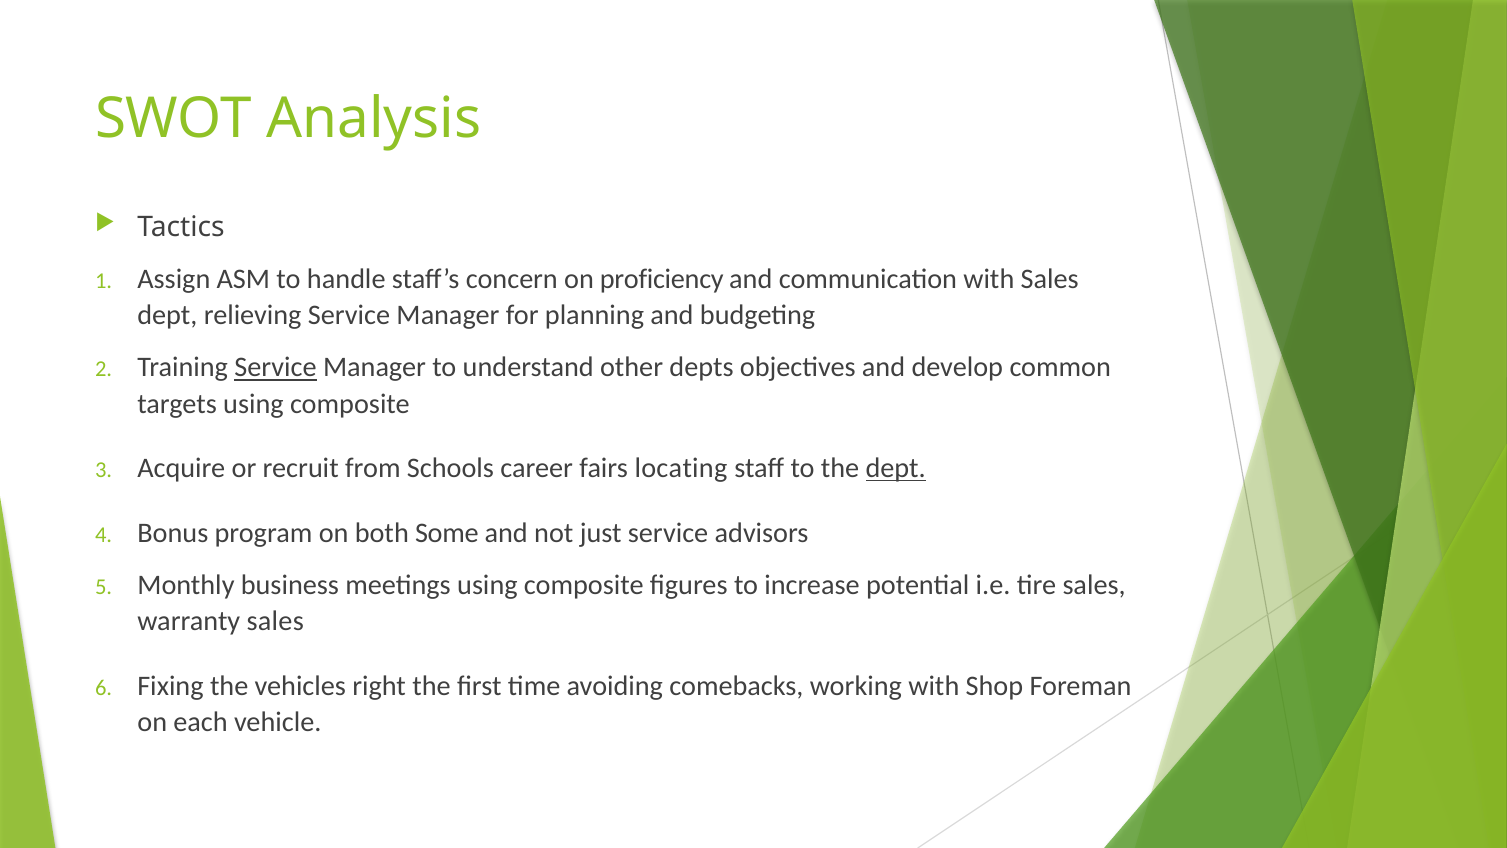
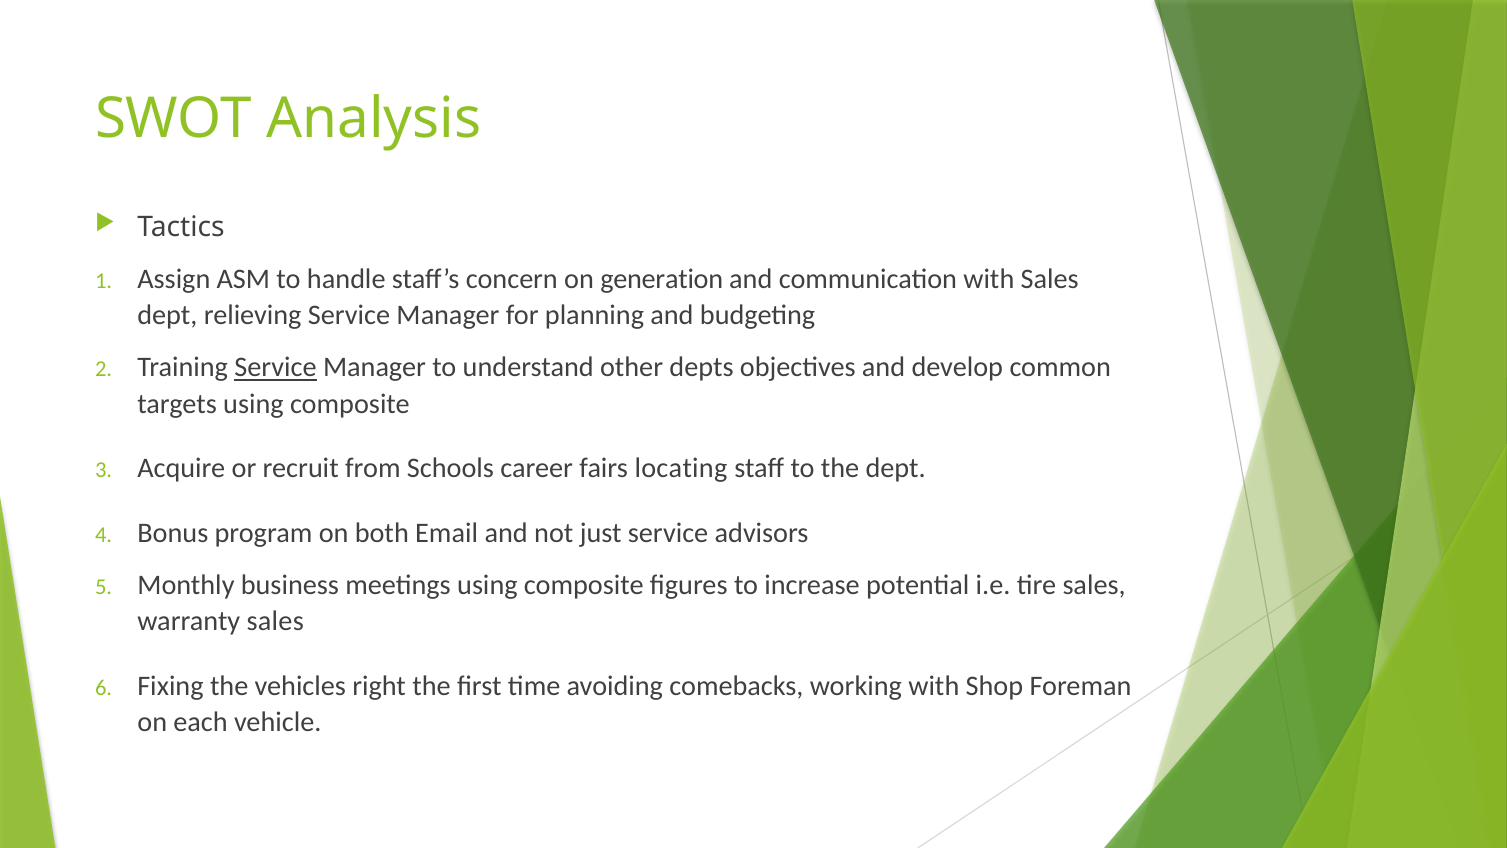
proficiency: proficiency -> generation (662, 279)
dept underline: present -> none (896, 468)
Some: Some -> Email (447, 533)
